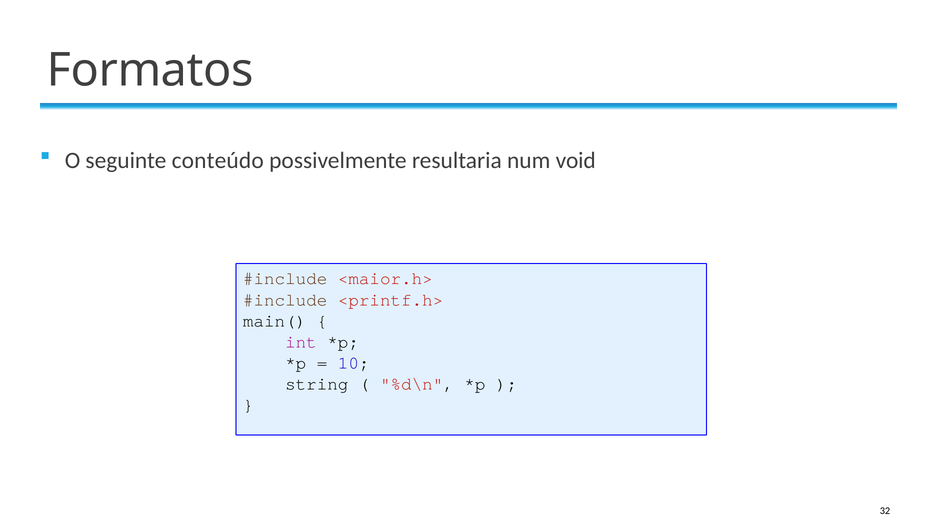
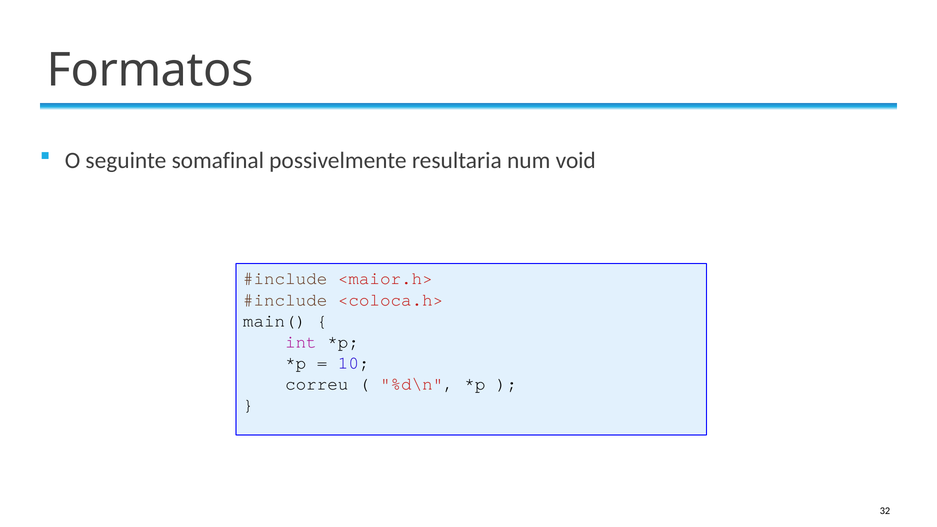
conteúdo: conteúdo -> somafinal (218, 160)
<printf.h>: <printf.h> -> <coloca.h> (391, 300)
string: string -> correu (317, 384)
